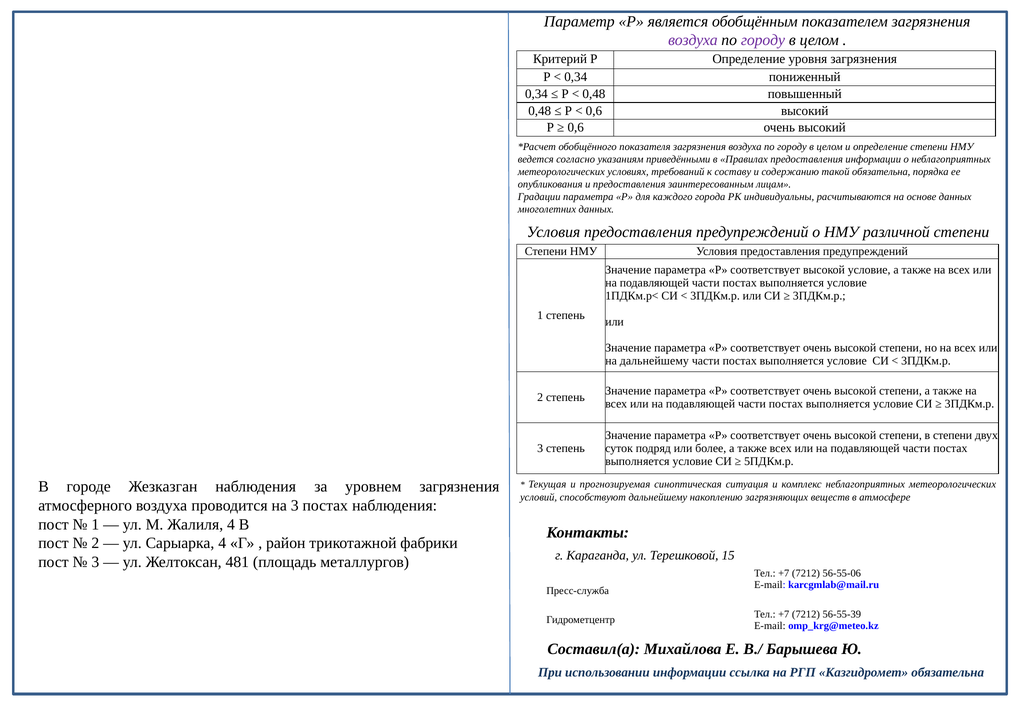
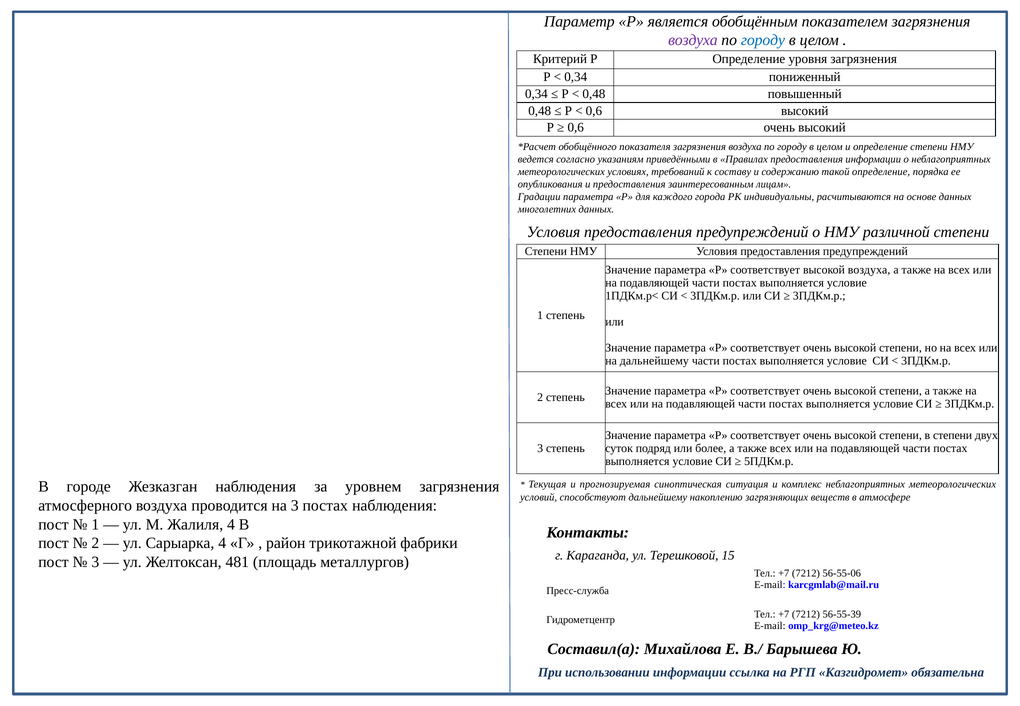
городу colour: purple -> blue (763, 40)
такой обязательна: обязательна -> определение (881, 172)
высокой условие: условие -> воздуха (869, 270)
